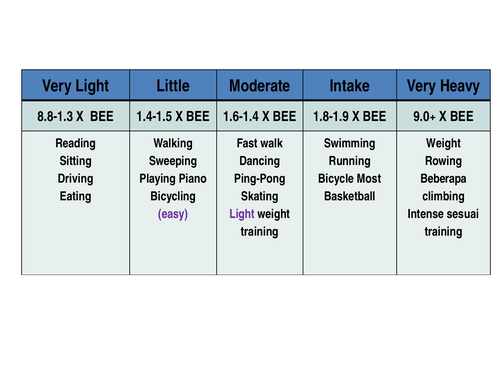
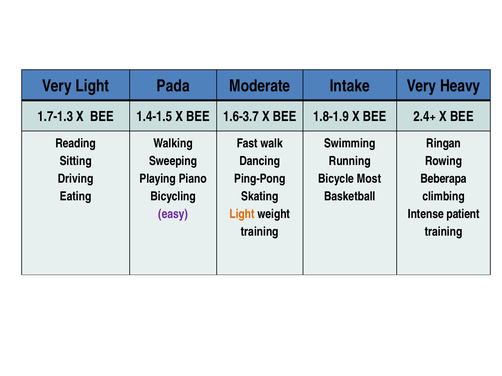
Little: Little -> Pada (173, 86)
8.8-1.3: 8.8-1.3 -> 1.7-1.3 (55, 117)
1.6-1.4: 1.6-1.4 -> 1.6-3.7 (241, 117)
9.0+: 9.0+ -> 2.4+ (425, 117)
Weight: Weight -> Ringan (444, 143)
Light colour: purple -> orange (242, 214)
sesuai: sesuai -> patient (463, 214)
